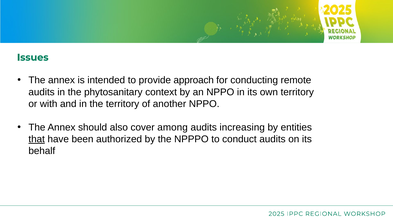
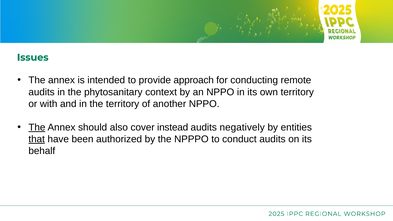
The underline: none -> present (37, 127)
among: among -> instead (173, 127)
increasing: increasing -> negatively (242, 127)
